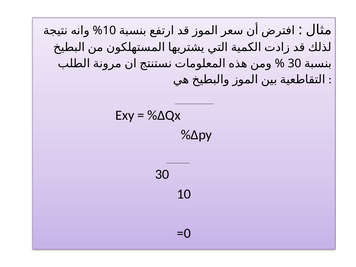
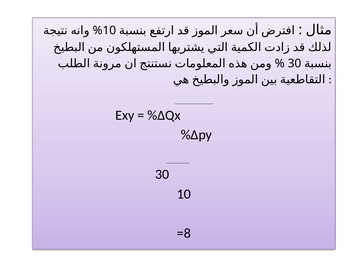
=0: =0 -> =8 (184, 233)
